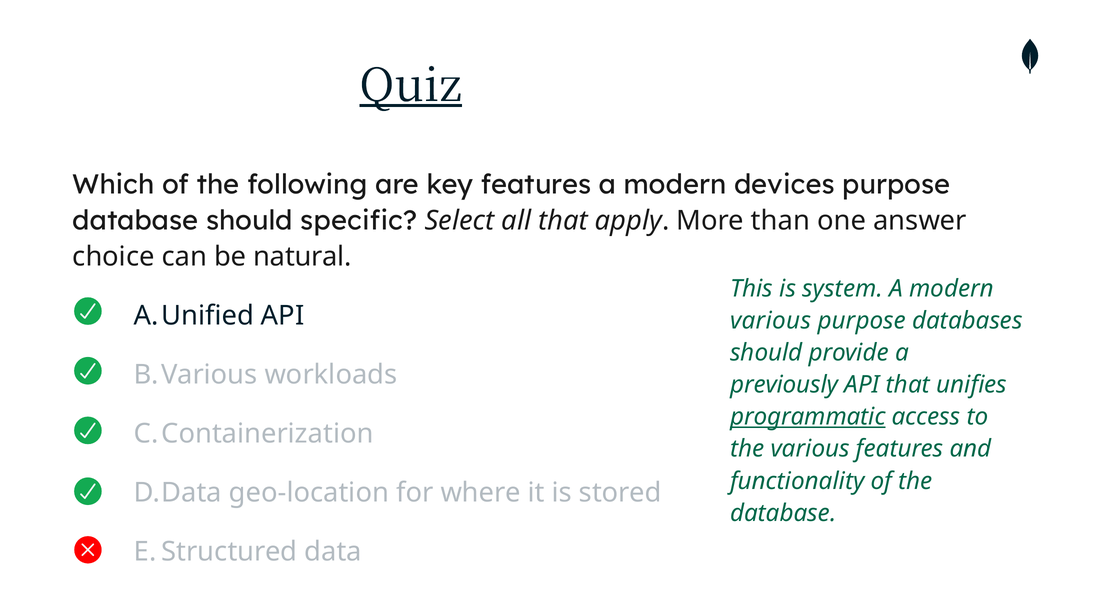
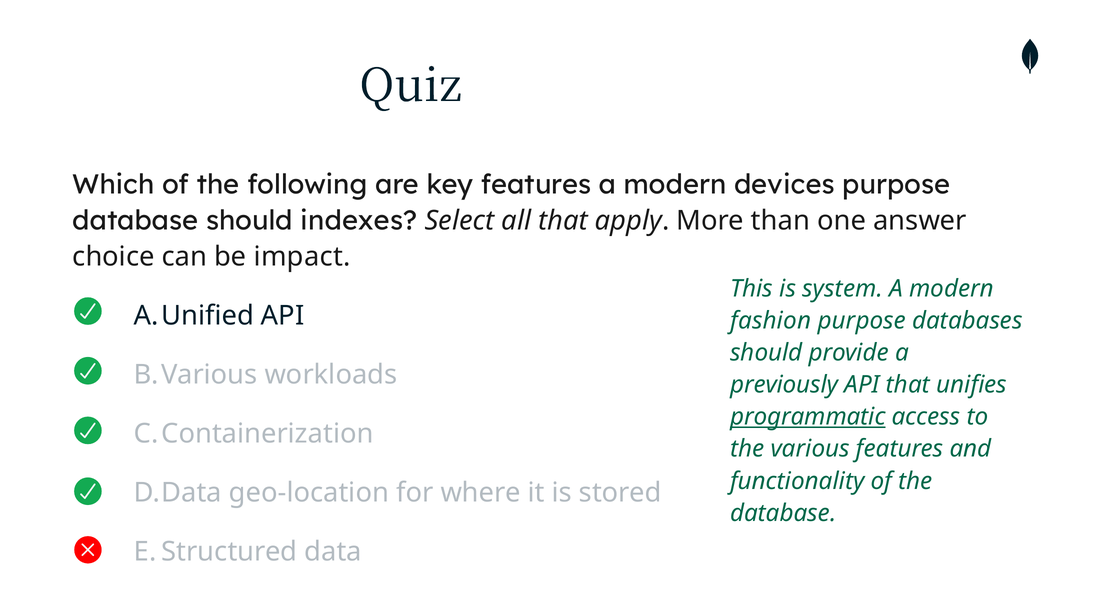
Quiz underline: present -> none (411, 86)
specific: specific -> indexes (359, 221)
natural: natural -> impact (302, 257)
various: various -> fashion (771, 321)
